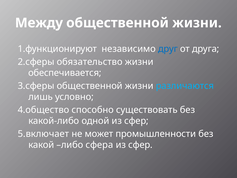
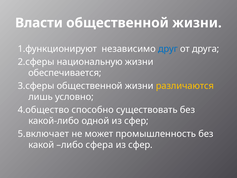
Между: Между -> Власти (39, 23)
обязательство: обязательство -> национальную (90, 62)
различаются colour: light blue -> yellow (185, 86)
промышленности: промышленности -> промышленность (156, 134)
